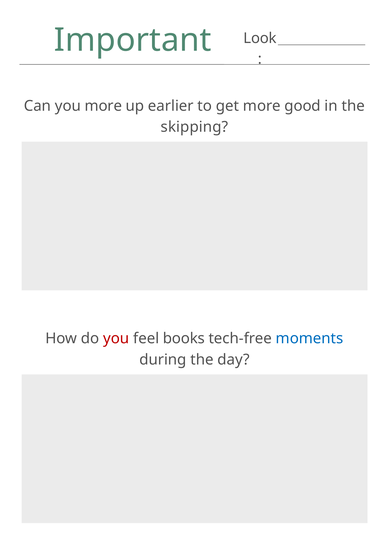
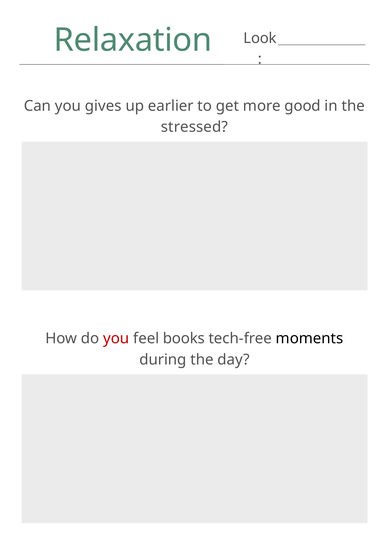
Important: Important -> Relaxation (133, 40)
you more: more -> gives (103, 106)
skipping: skipping -> stressed (194, 127)
moments colour: blue -> black (310, 339)
